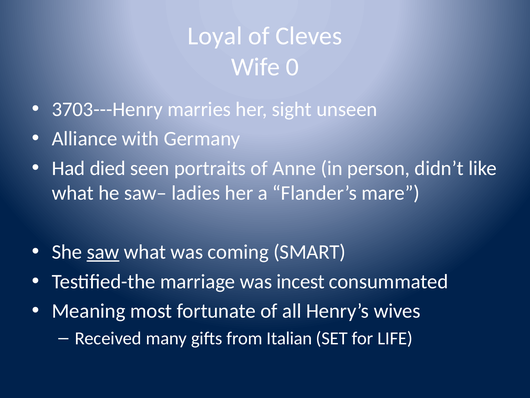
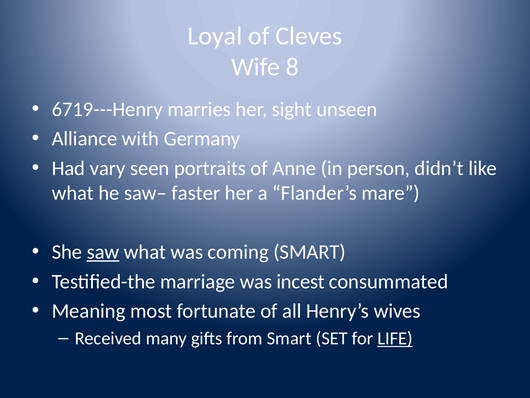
0: 0 -> 8 (292, 67)
3703---Henry: 3703---Henry -> 6719---Henry (107, 109)
died: died -> vary (108, 168)
ladies: ladies -> faster (196, 193)
from Italian: Italian -> Smart (289, 338)
LIFE underline: none -> present (395, 338)
